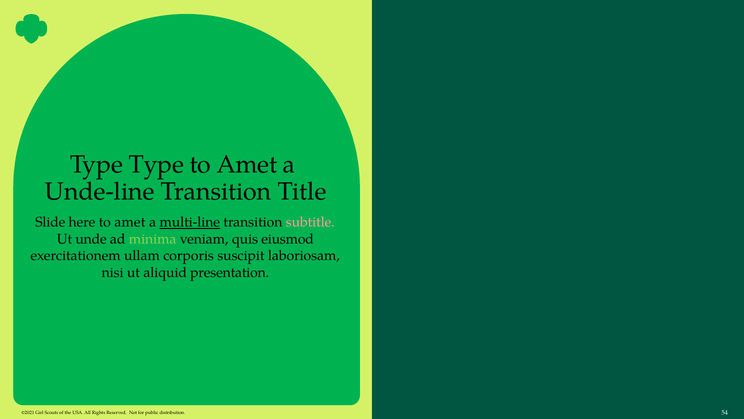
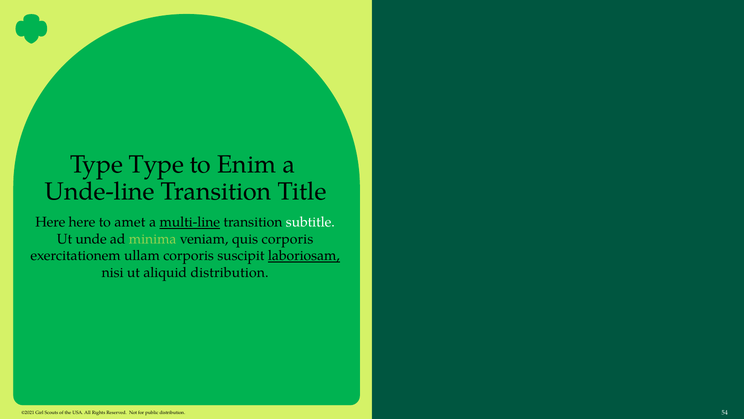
Amet: Amet -> Enim (247, 164)
Slide: Slide -> Here (50, 222)
subtitle colour: pink -> white (310, 222)
quis eiusmod: eiusmod -> corporis (287, 239)
laboriosam underline: none -> present (304, 256)
aliquid presentation: presentation -> distribution (230, 272)
